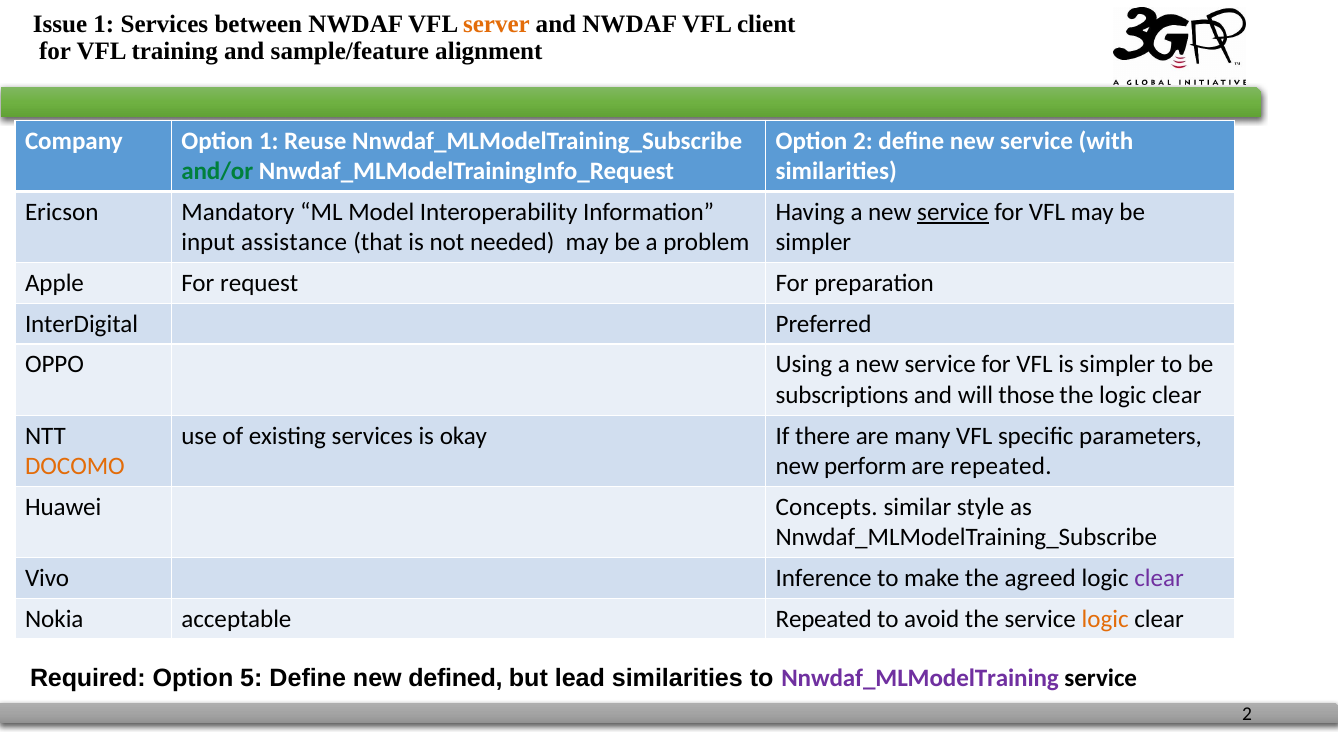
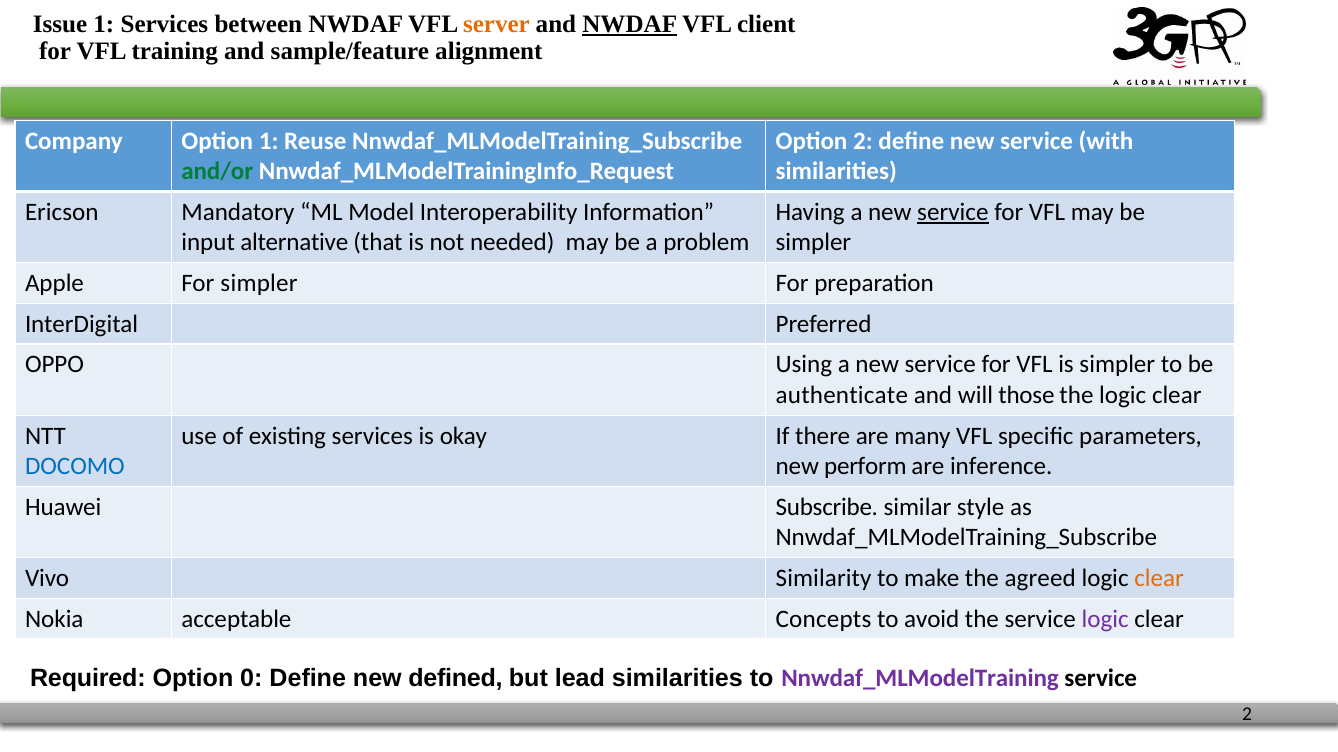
NWDAF underline: none -> present (630, 24)
assistance: assistance -> alternative (294, 243)
For request: request -> simpler (259, 283)
subscriptions: subscriptions -> authenticate (842, 395)
DOCOMO colour: orange -> blue (75, 467)
are repeated: repeated -> inference (1001, 467)
Concepts: Concepts -> Subscribe (827, 507)
Inference: Inference -> Similarity (824, 579)
clear colour: purple -> orange (1159, 579)
acceptable Repeated: Repeated -> Concepts (824, 619)
logic colour: orange -> purple (1105, 619)
5: 5 -> 0 (251, 679)
